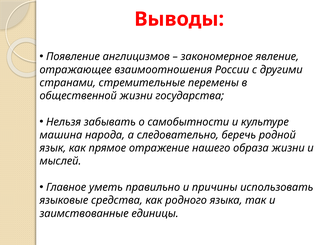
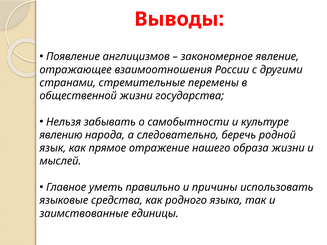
машина: машина -> явлению (61, 135)
